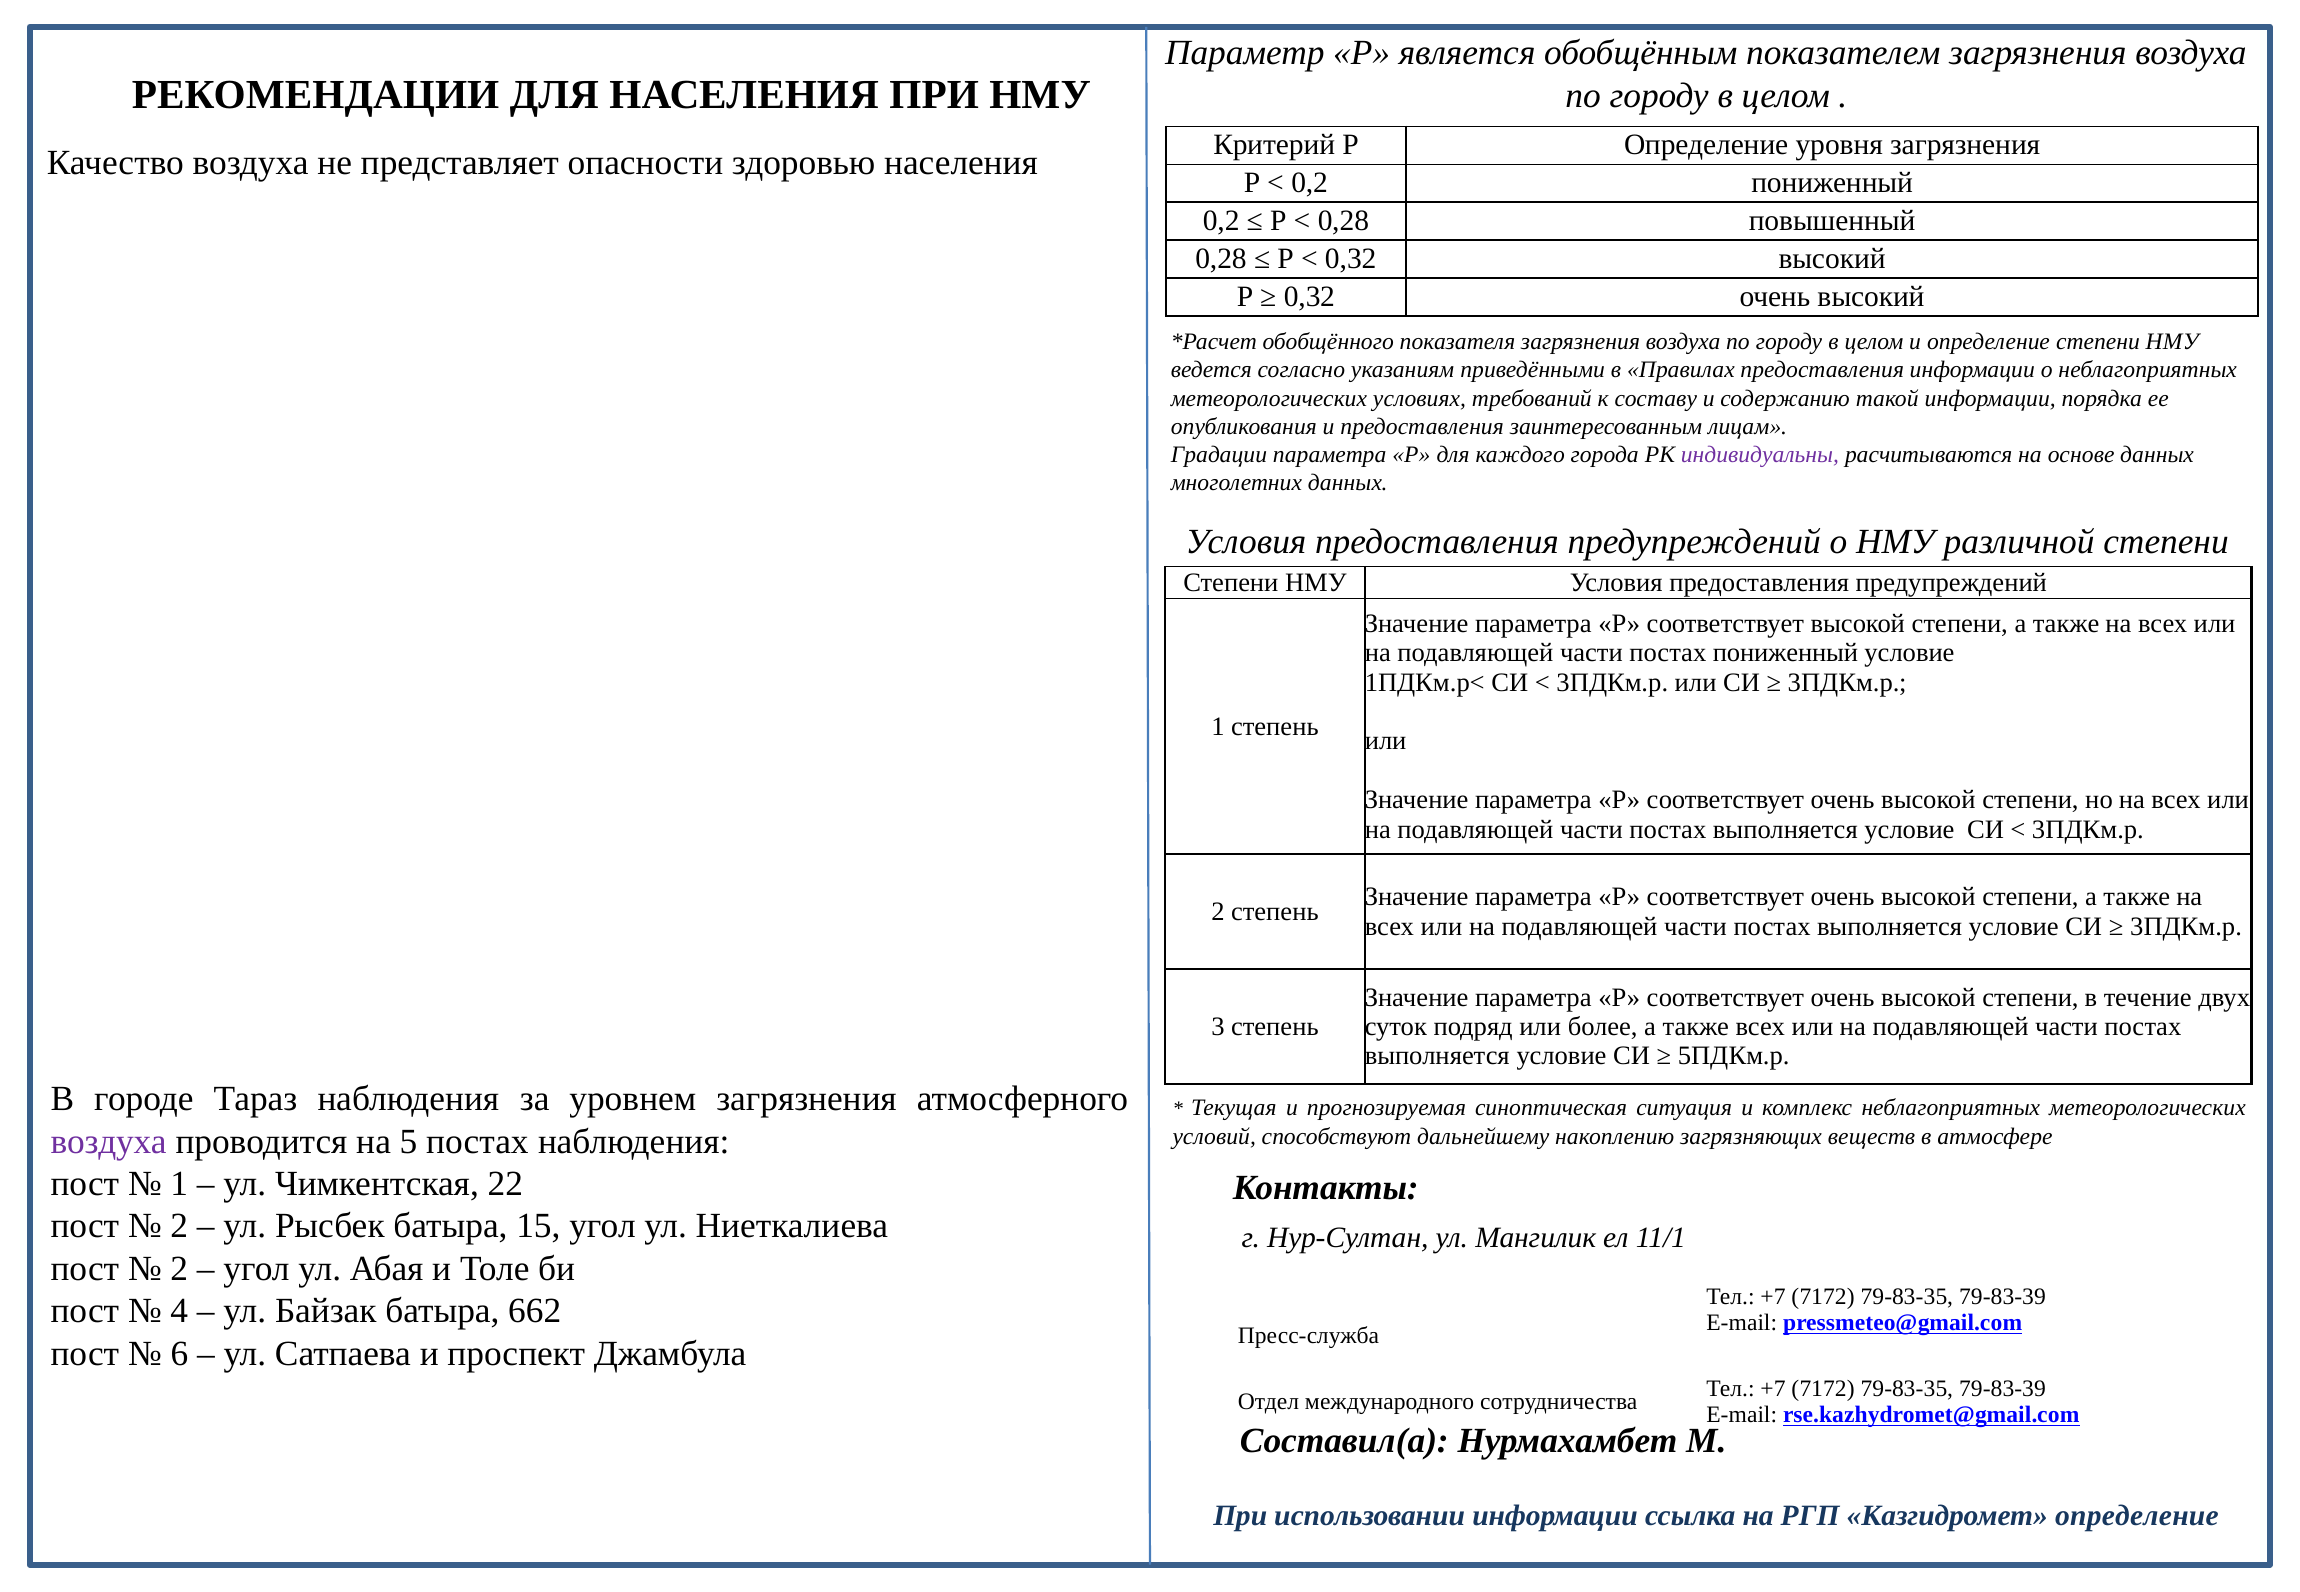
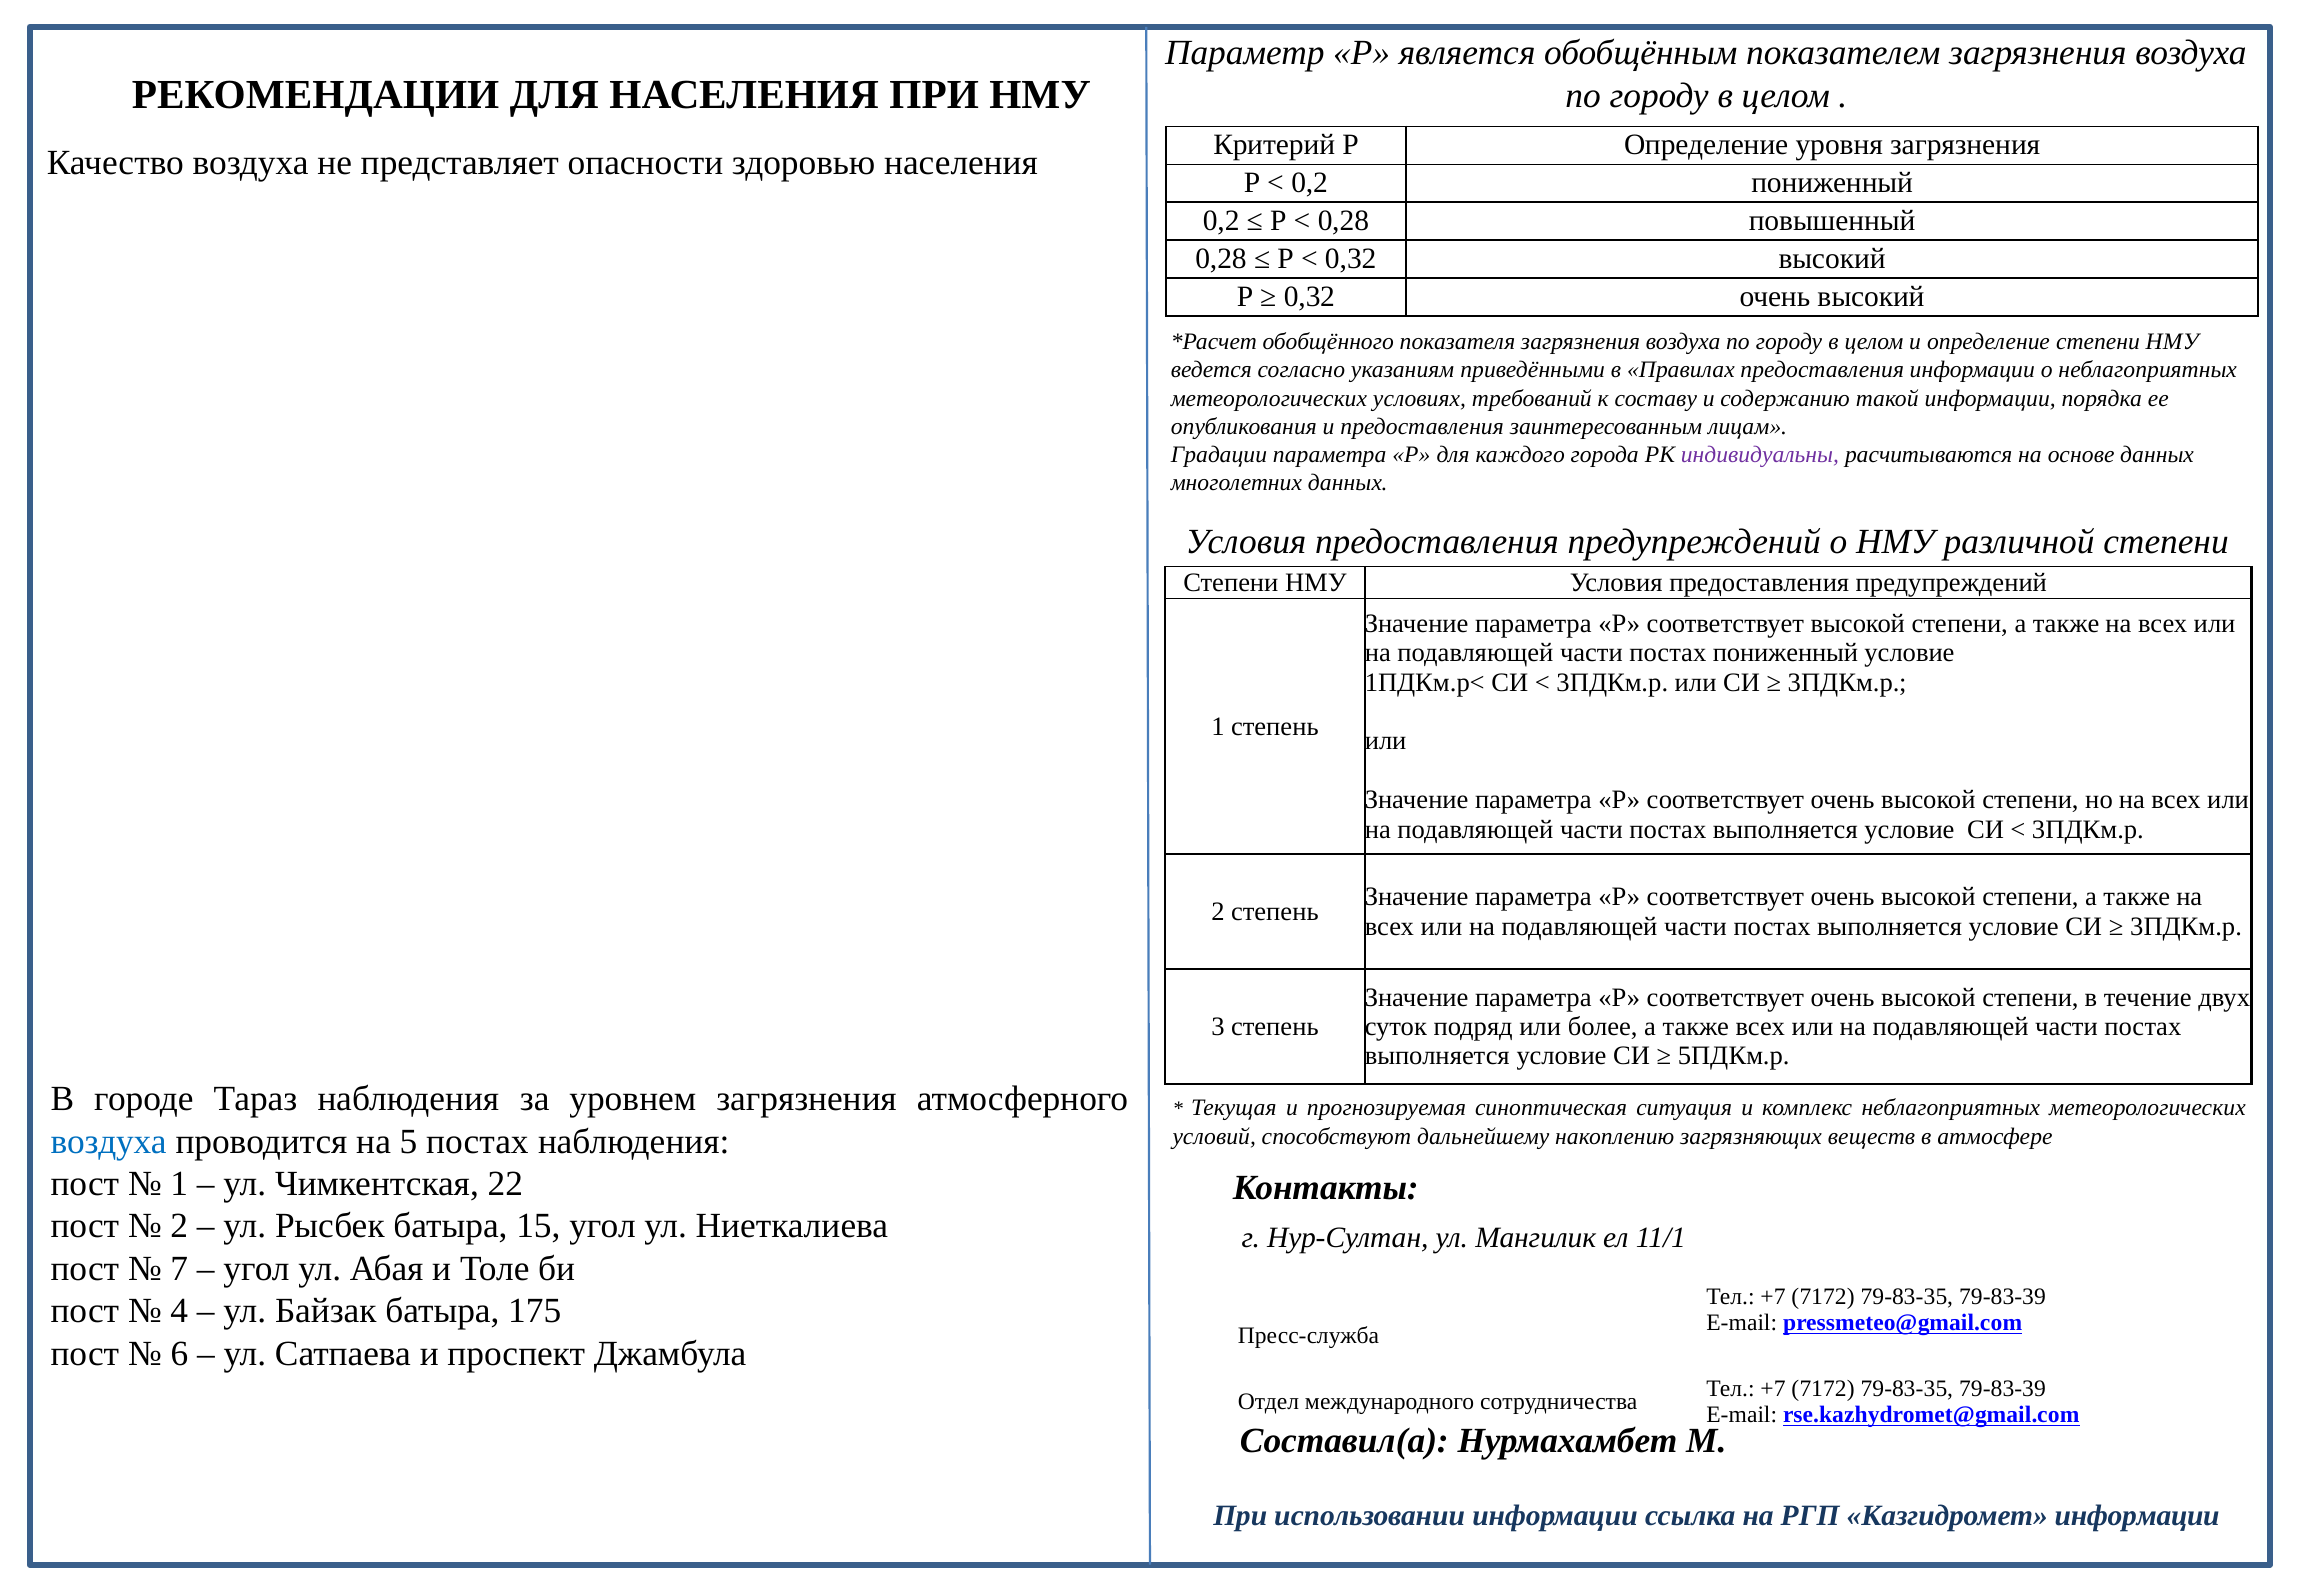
воздуха colour: purple -> blue (109, 1142)
2: 2 -> 7 (179, 1269)
662: 662 -> 175 (535, 1311)
Казгидромет определение: определение -> информации (2137, 1516)
